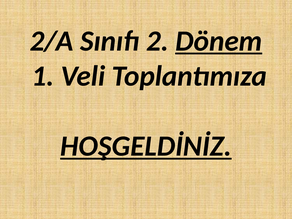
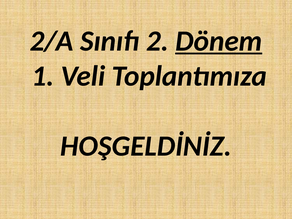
HOŞGELDİNİZ underline: present -> none (146, 146)
